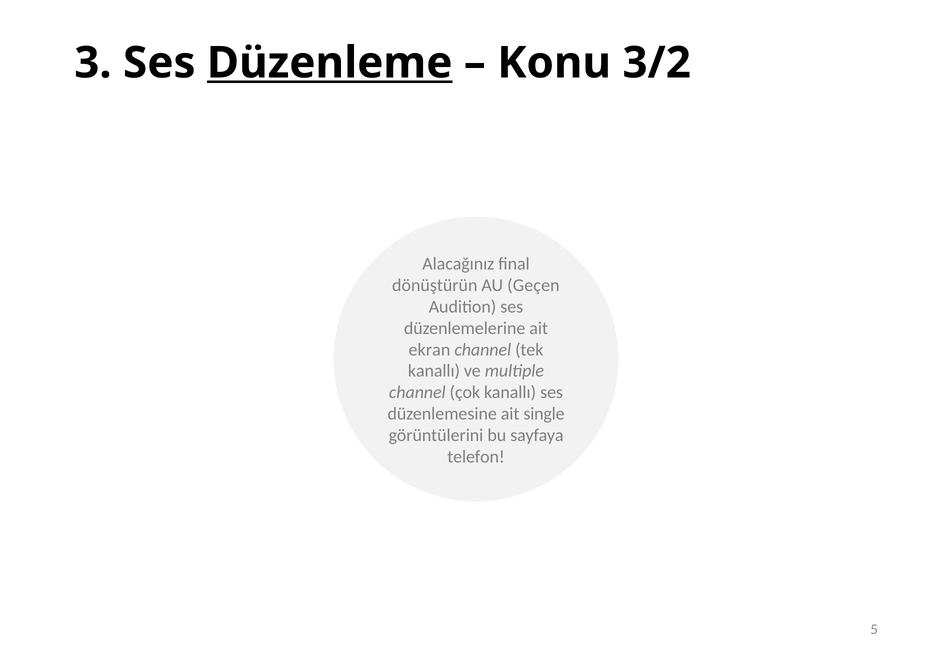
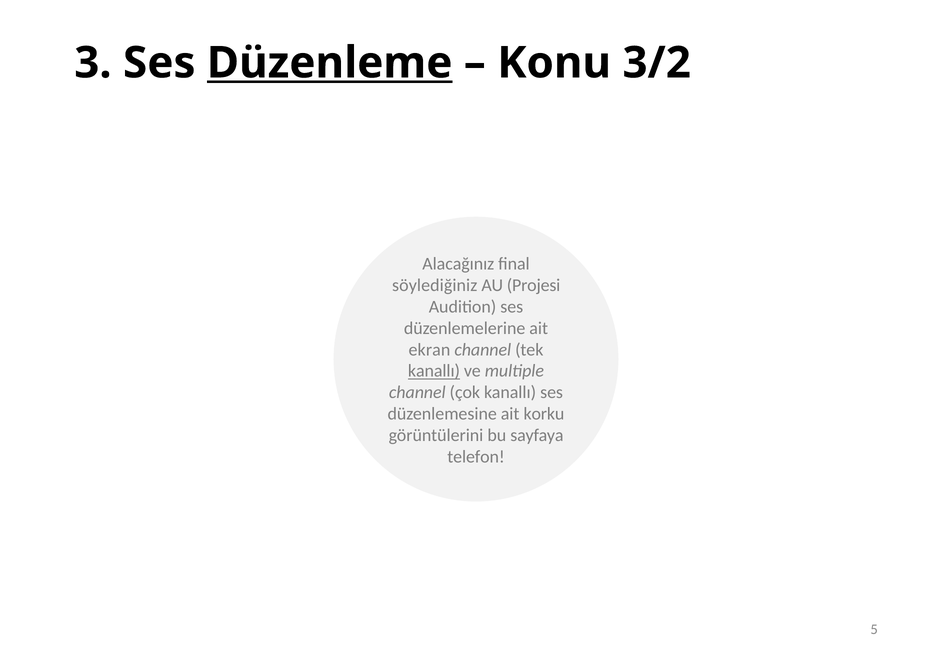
dönüştürün: dönüştürün -> söylediğiniz (435, 285)
Geçen: Geçen -> Projesi (534, 285)
kanallı underline: none -> present (434, 371)
single: single -> korku (544, 414)
